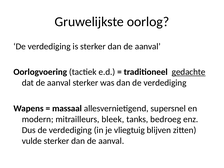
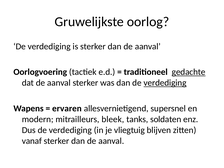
verdediging underline: none -> present (165, 83)
massaal: massaal -> ervaren (67, 108)
bedroeg: bedroeg -> soldaten (166, 119)
vulde: vulde -> vanaf (32, 141)
